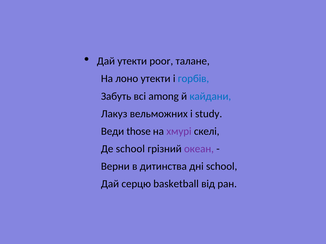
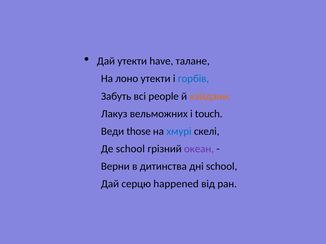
poor: poor -> have (161, 61)
among: among -> people (164, 96)
кайдани colour: blue -> orange (210, 96)
study: study -> touch (209, 114)
хмурі colour: purple -> blue (179, 132)
basketball: basketball -> happened (176, 184)
